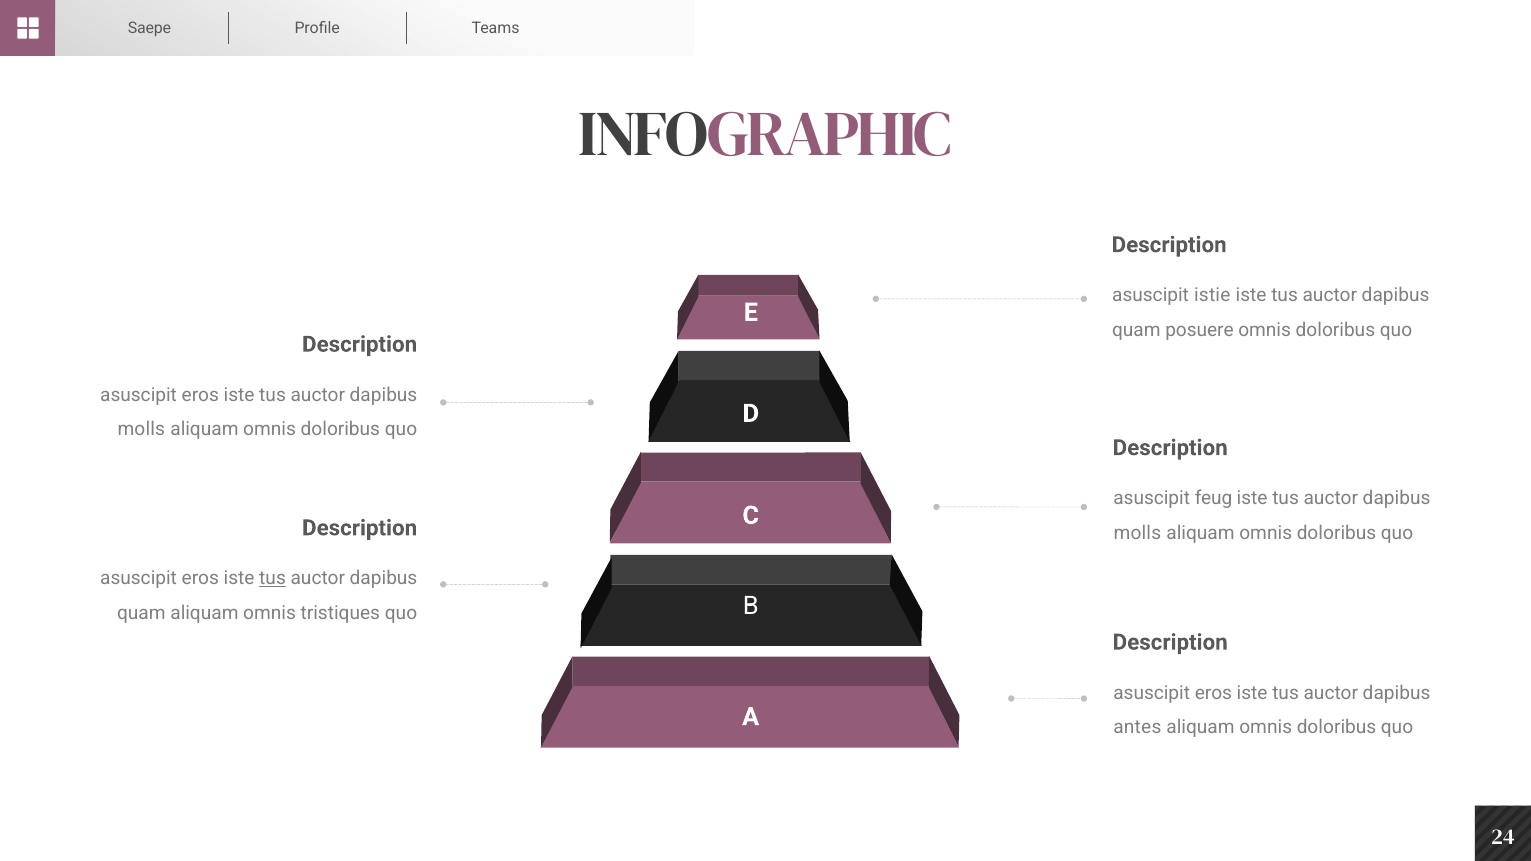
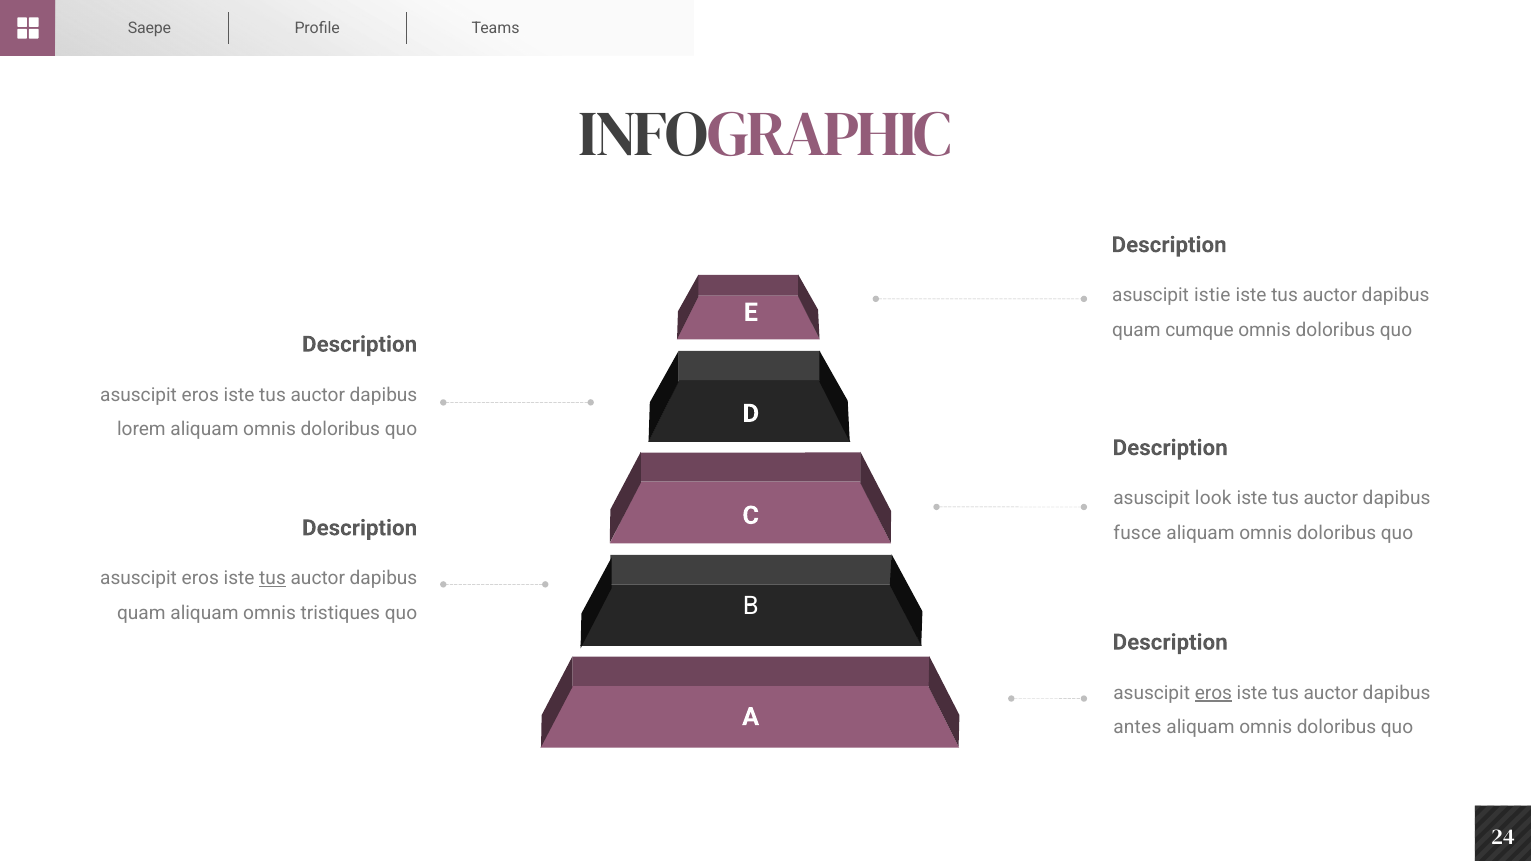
posuere: posuere -> cumque (1200, 330)
molls: molls -> lorem (141, 429)
feug: feug -> look (1213, 498)
molls: molls -> fusce (1137, 533)
eros underline: none -> present (1213, 693)
